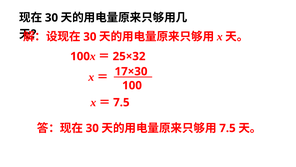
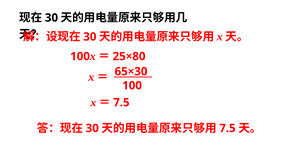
25×32: 25×32 -> 25×80 (129, 56)
17×30: 17×30 -> 65×30 (131, 71)
